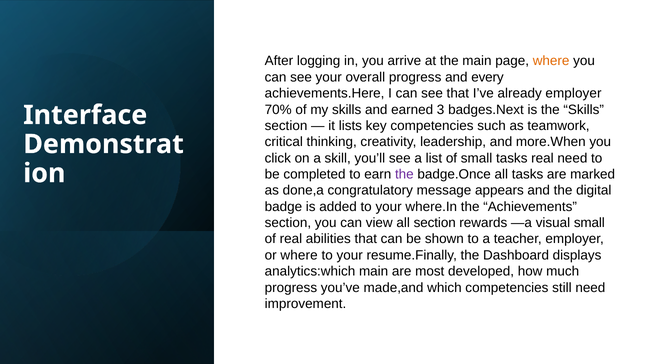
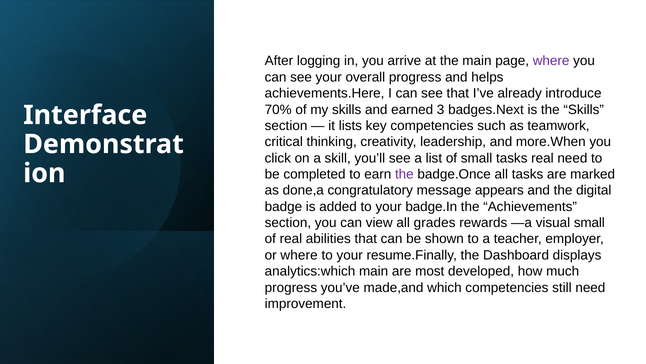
where colour: orange -> purple (551, 61)
every: every -> helps (487, 77)
already employer: employer -> introduce (573, 93)
where.In: where.In -> badge.In (431, 206)
all section: section -> grades (435, 222)
